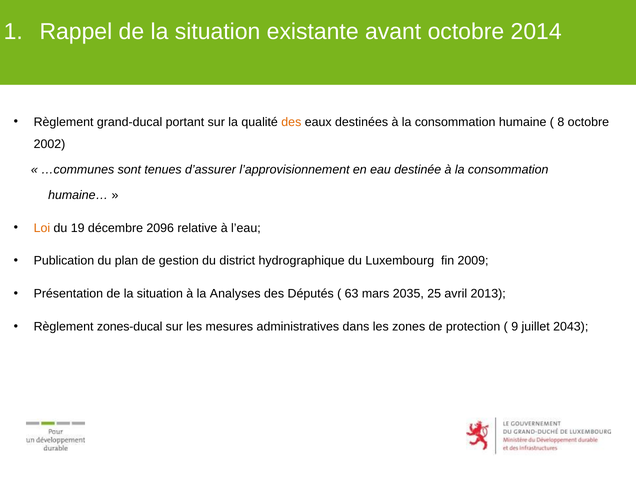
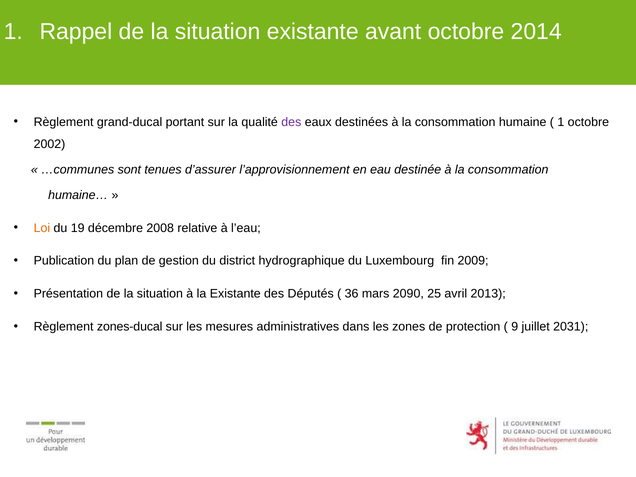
des colour: orange -> purple (291, 122)
8: 8 -> 1 (561, 122)
2096: 2096 -> 2008 (160, 228)
la Analyses: Analyses -> Existante (235, 294)
63: 63 -> 36 (352, 294)
2035: 2035 -> 2090 (408, 294)
2043: 2043 -> 2031 (571, 327)
